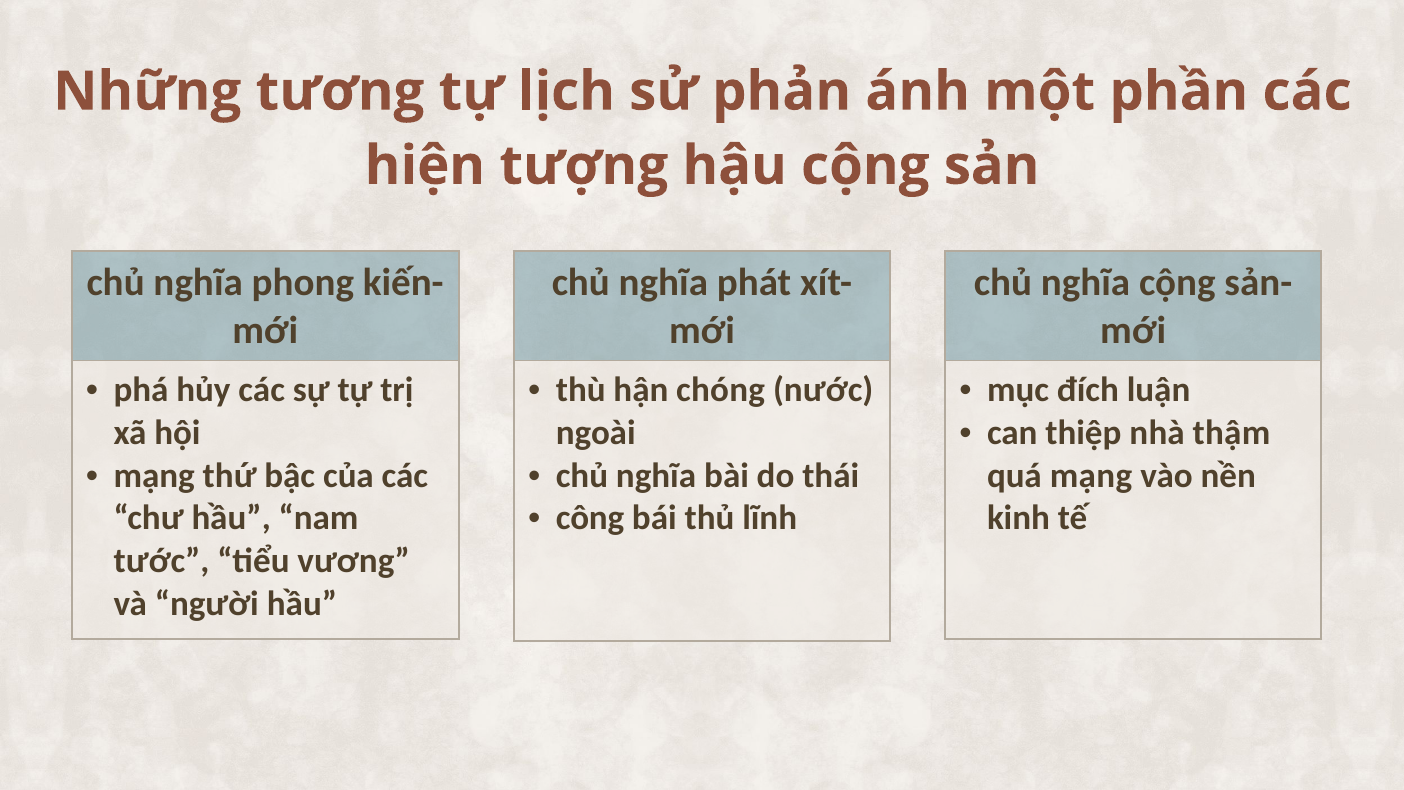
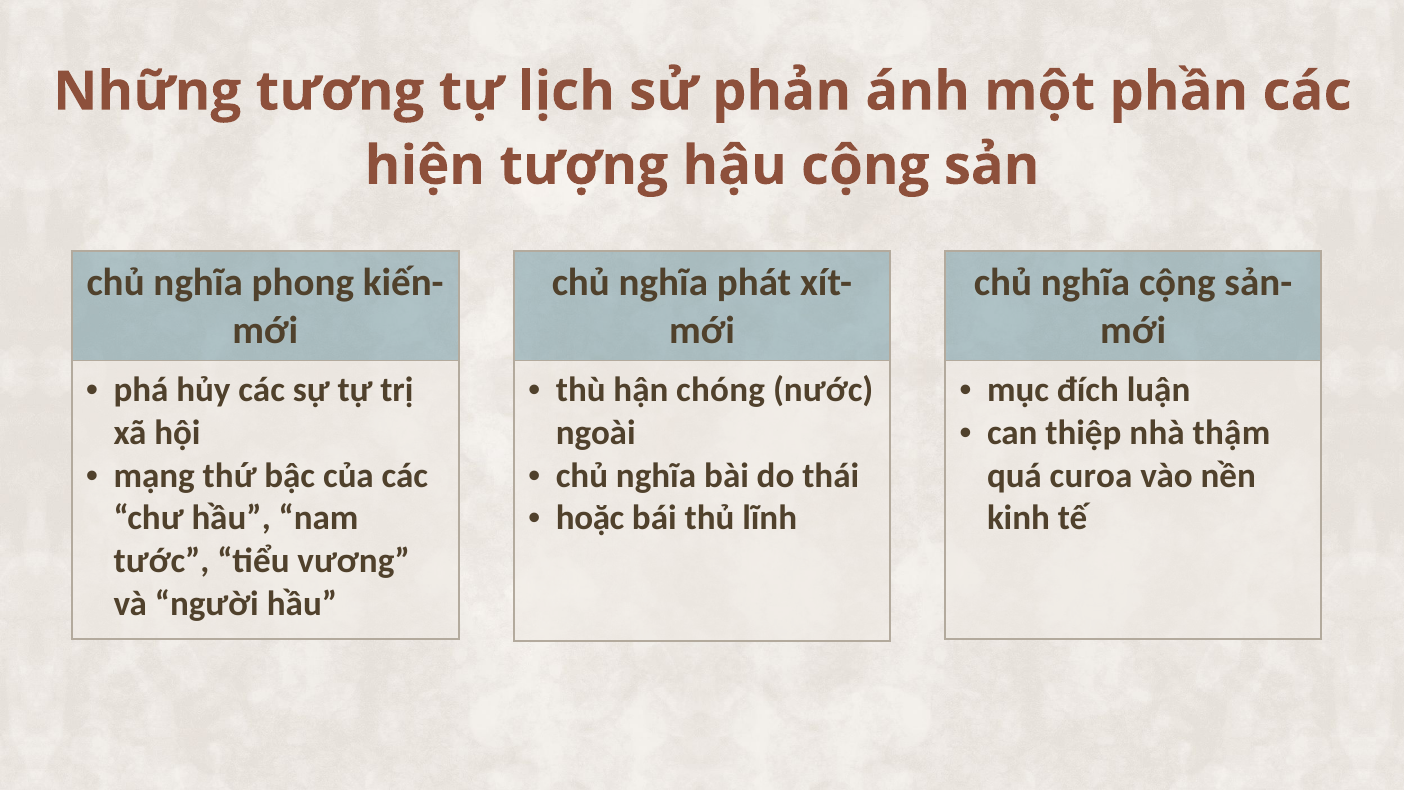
quá mạng: mạng -> curoa (1091, 475)
công: công -> hoặc (590, 518)
